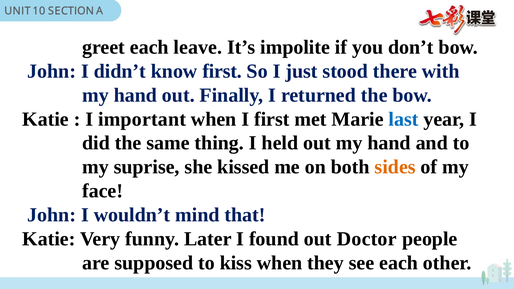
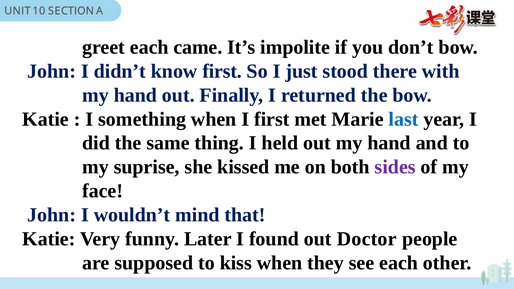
leave: leave -> came (198, 47)
important: important -> something (142, 119)
sides colour: orange -> purple (395, 167)
